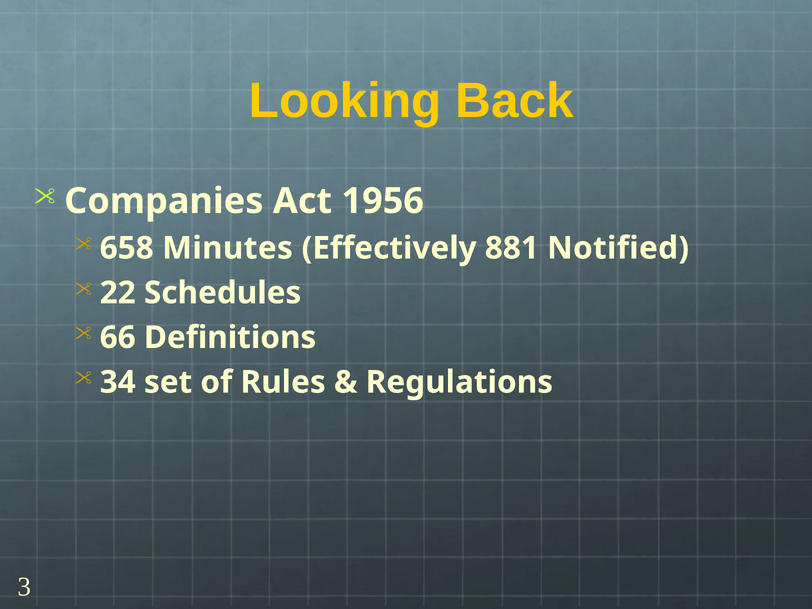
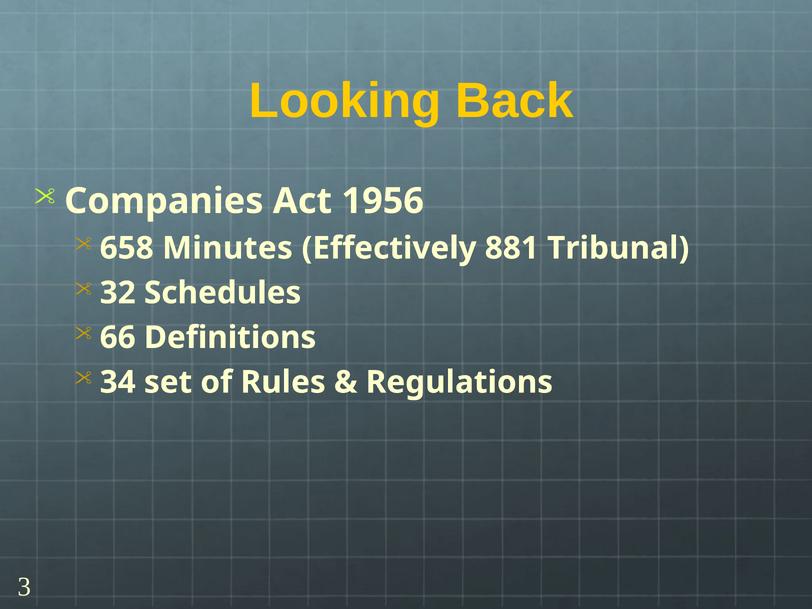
Notified: Notified -> Tribunal (618, 248)
22: 22 -> 32 (118, 293)
